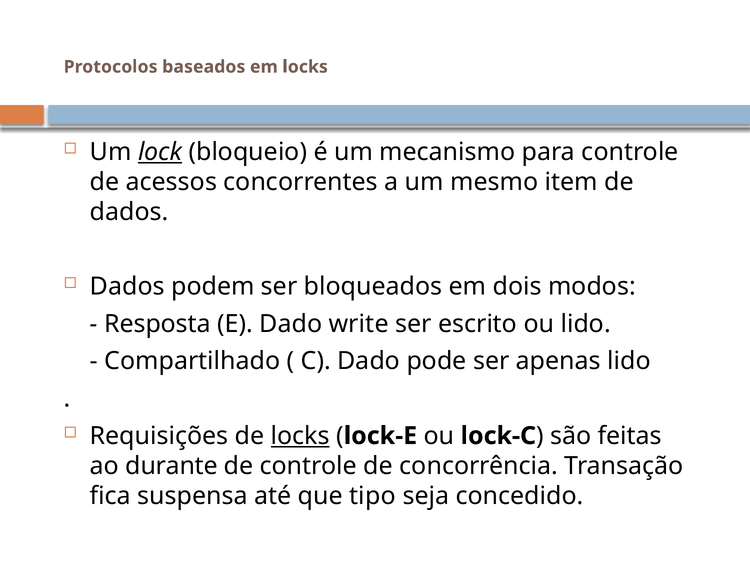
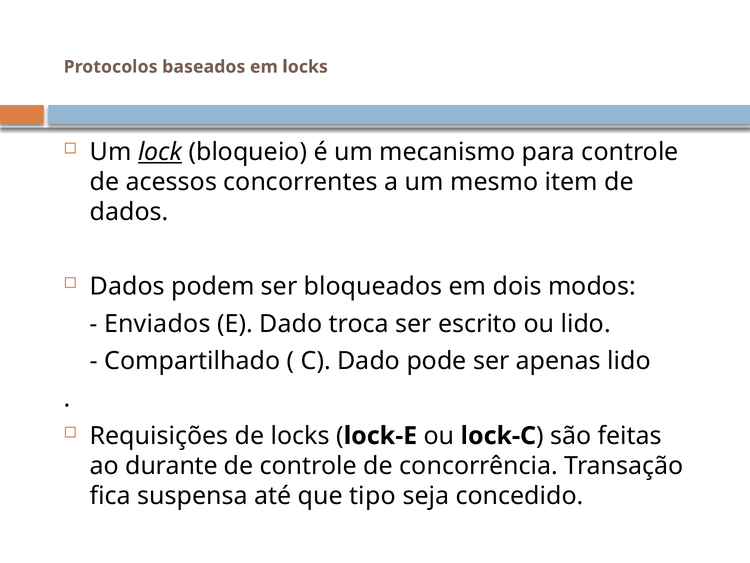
Resposta: Resposta -> Enviados (157, 324)
write: write -> troca (359, 324)
locks underline: present -> none (300, 435)
